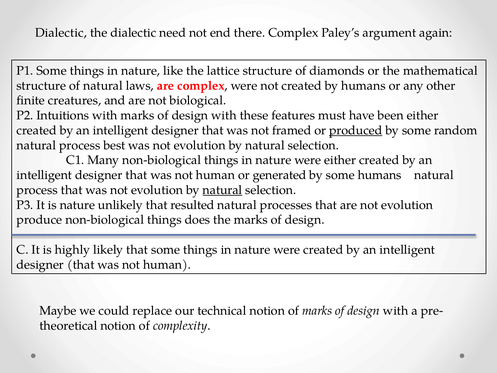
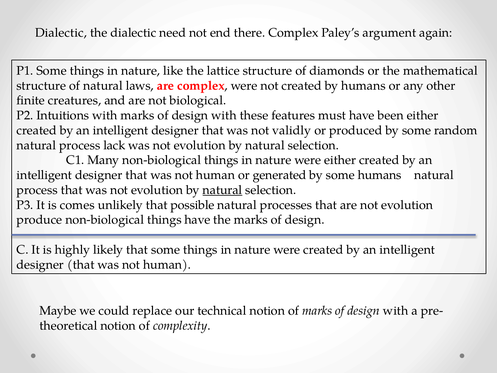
framed: framed -> validly (292, 130)
produced underline: present -> none (356, 130)
best: best -> lack (114, 145)
is nature: nature -> comes (77, 205)
resulted: resulted -> possible (193, 205)
things does: does -> have (198, 220)
